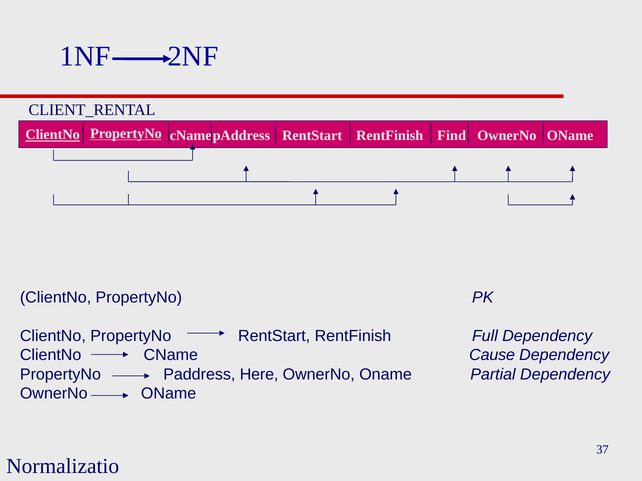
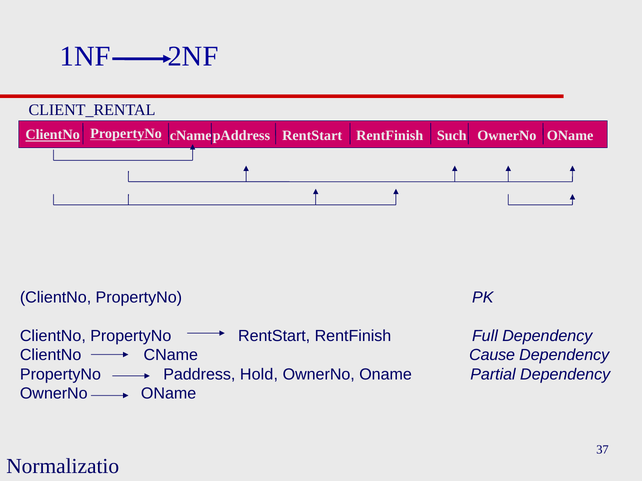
Find: Find -> Such (452, 136)
Here: Here -> Hold (259, 375)
